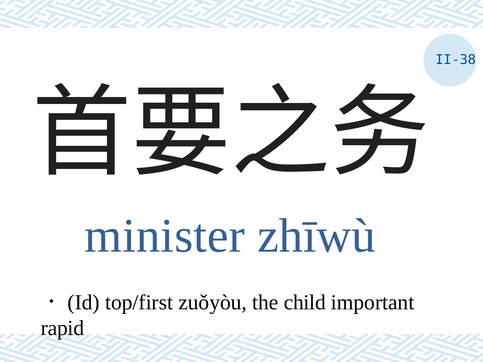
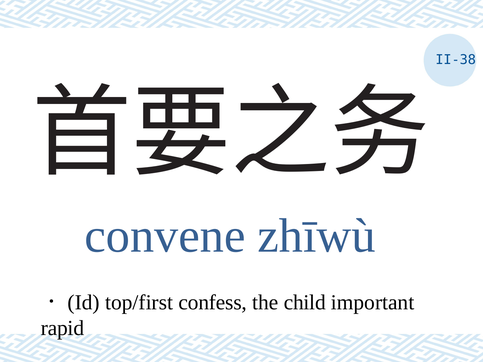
minister: minister -> convene (165, 236)
zuǒyòu: zuǒyòu -> confess (213, 303)
